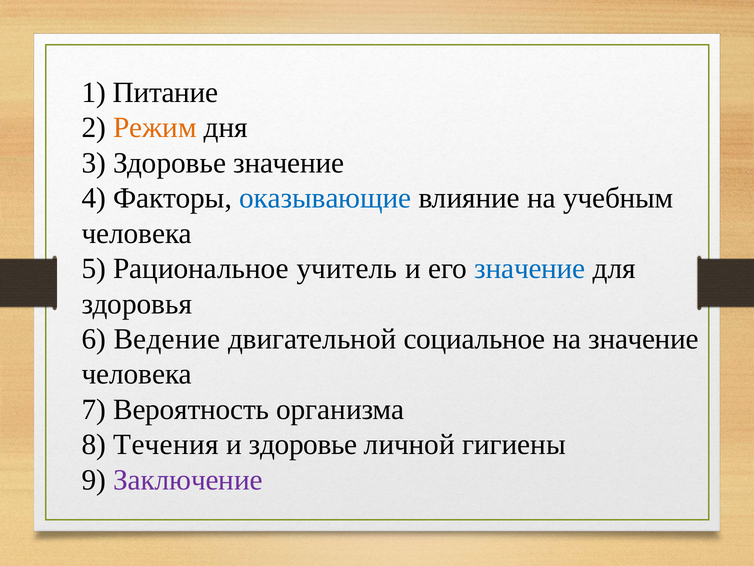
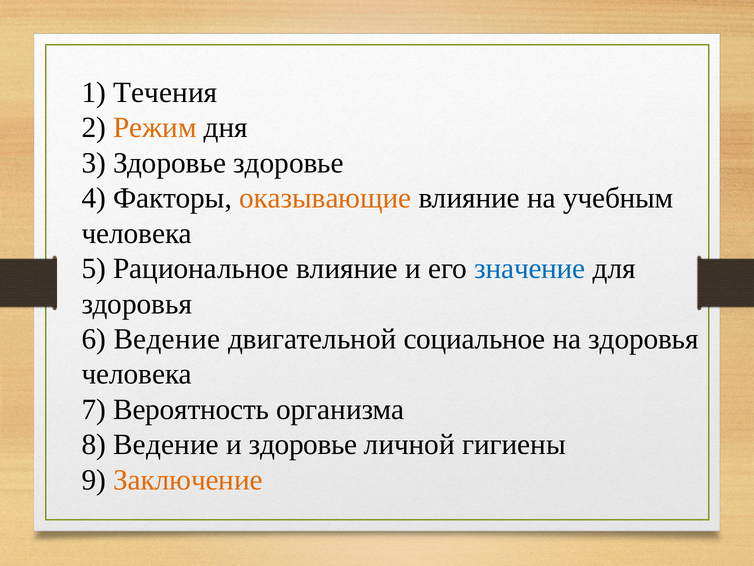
Питание: Питание -> Течения (165, 92)
Здоровье значение: значение -> здоровье (289, 163)
оказывающие colour: blue -> orange (325, 198)
Рациональное учитель: учитель -> влияние (347, 268)
на значение: значение -> здоровья (643, 339)
8 Течения: Течения -> Ведение (166, 444)
Заключение colour: purple -> orange (188, 480)
